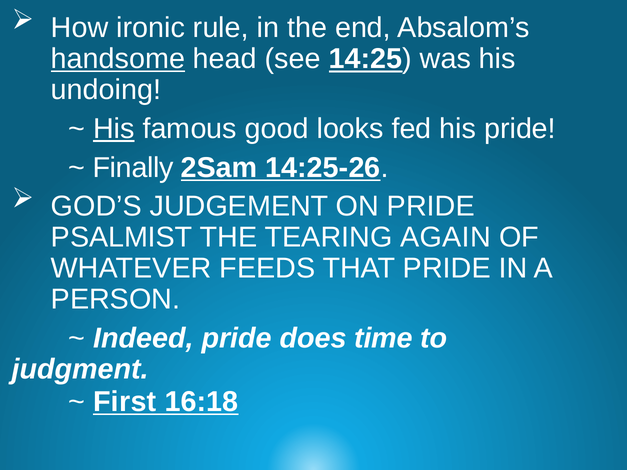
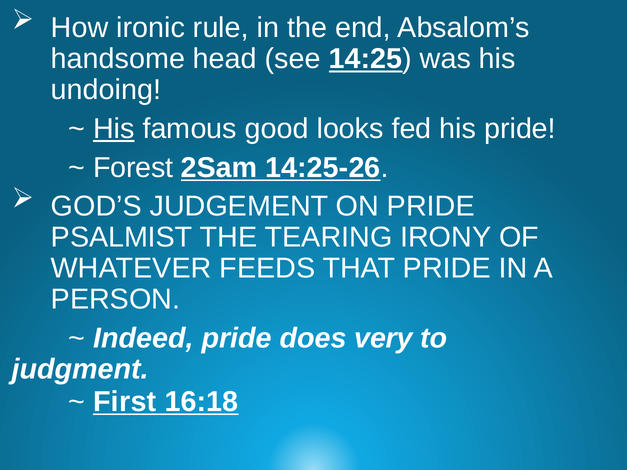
handsome underline: present -> none (118, 59)
Finally: Finally -> Forest (133, 168)
AGAIN: AGAIN -> IRONY (446, 238)
time: time -> very (384, 338)
